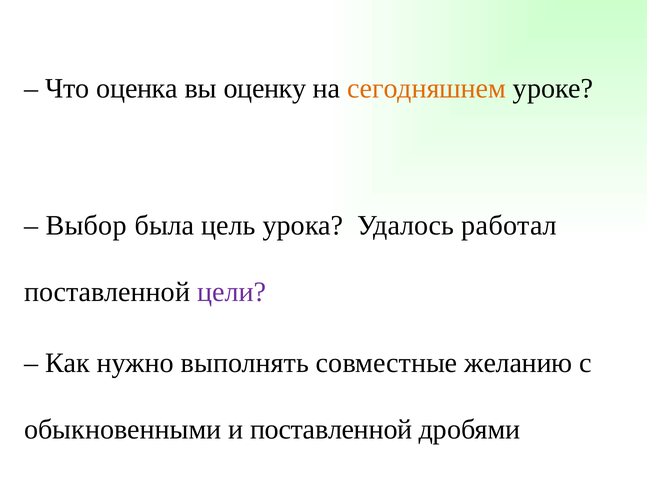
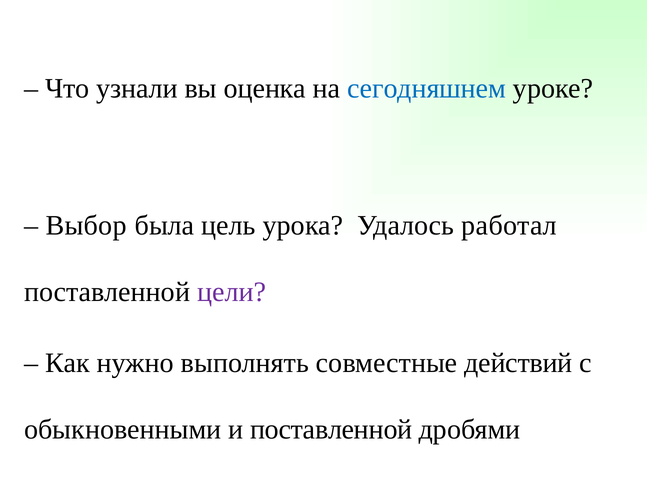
оценка: оценка -> узнали (137, 88)
оценку: оценку -> оценка (265, 88)
сегодняшнем colour: orange -> blue (427, 88)
желанию: желанию -> действий (518, 363)
